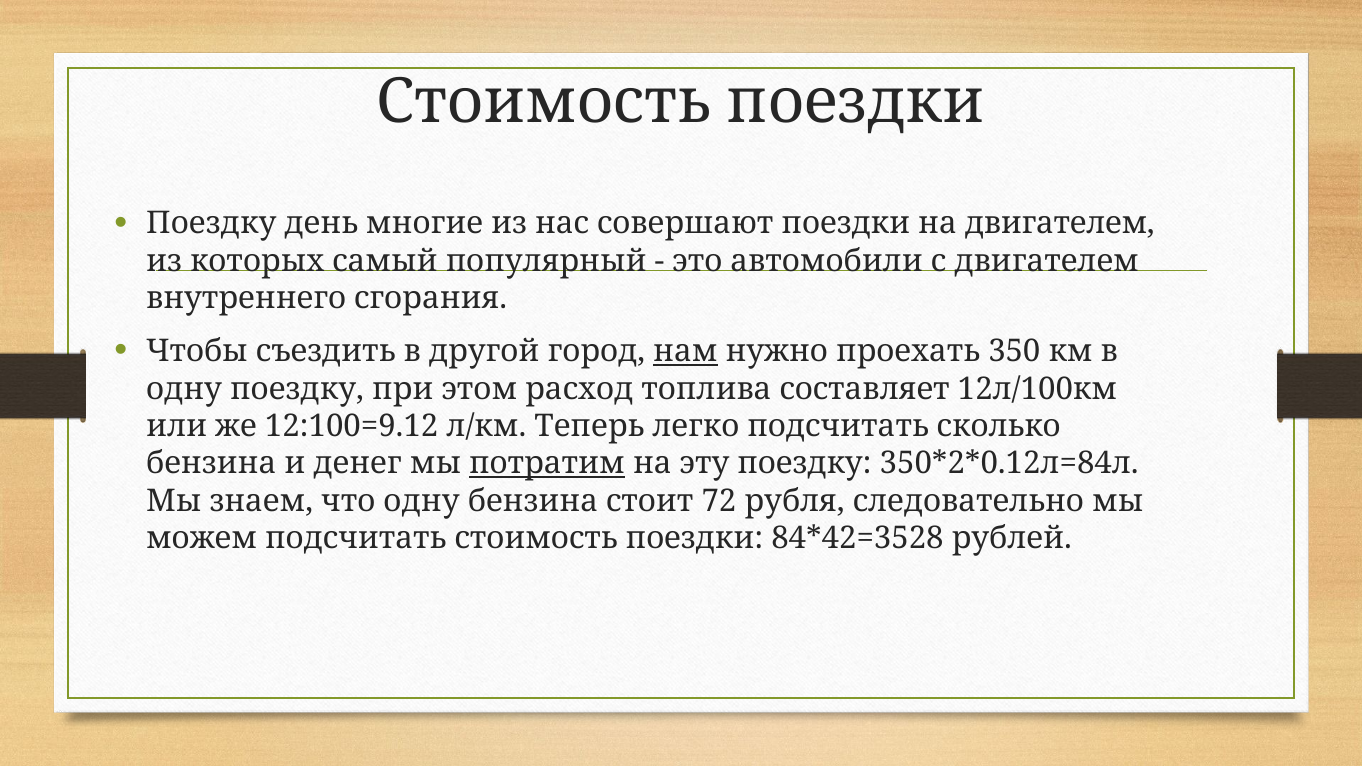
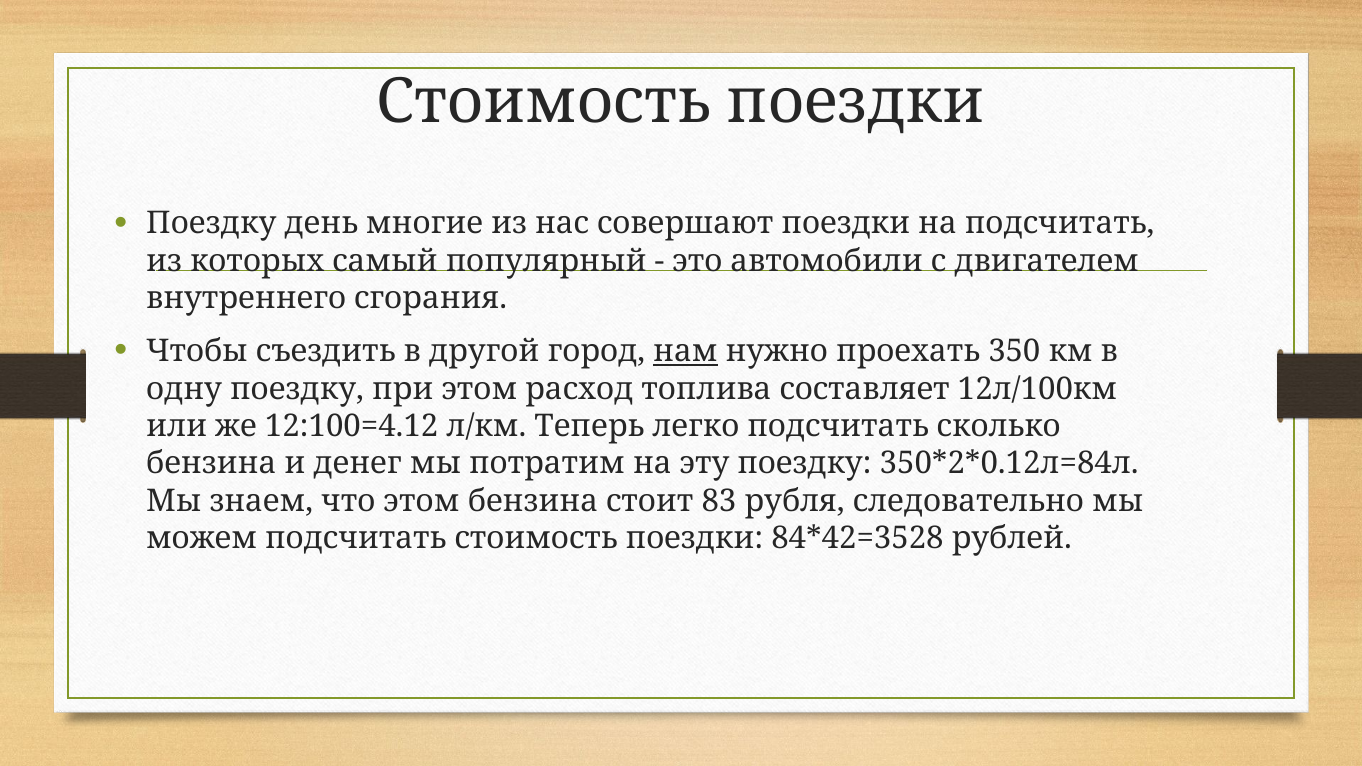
на двигателем: двигателем -> подсчитать (1060, 224)
12:100=9.12: 12:100=9.12 -> 12:100=4.12 (352, 426)
потратим underline: present -> none (547, 464)
что одну: одну -> этом (422, 501)
72: 72 -> 83 (719, 501)
